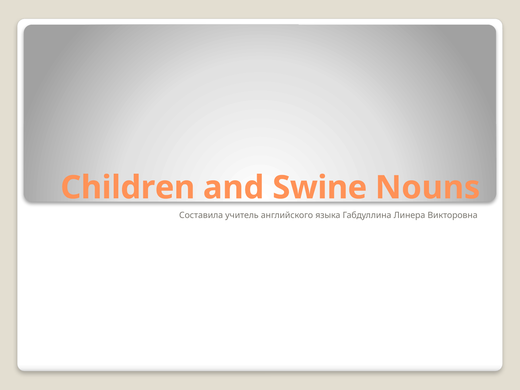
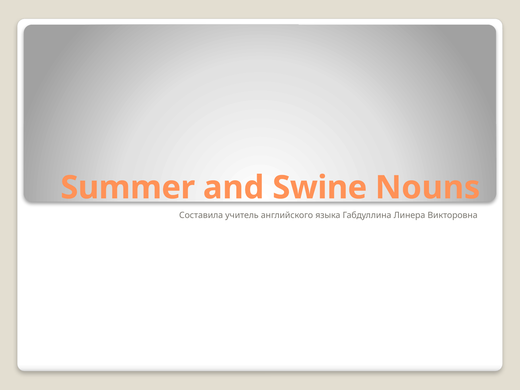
Children: Children -> Summer (128, 188)
